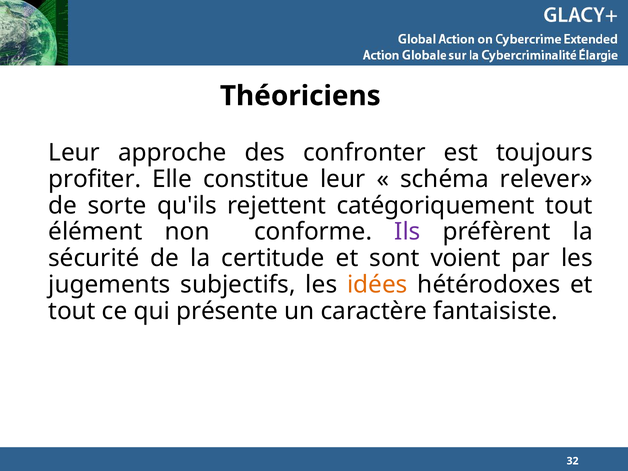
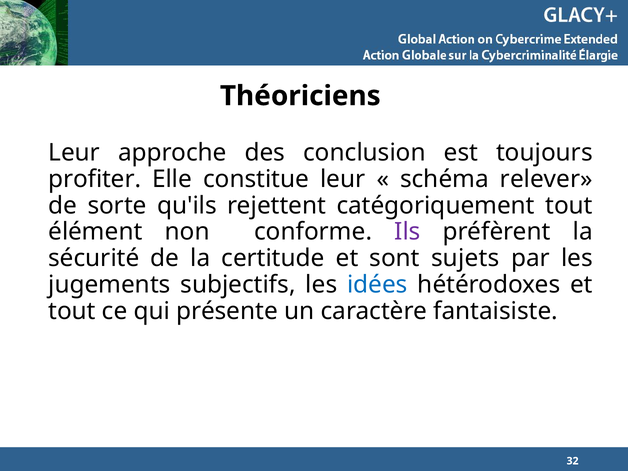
confronter: confronter -> conclusion (364, 153)
voient: voient -> sujets (465, 258)
idées colour: orange -> blue (377, 285)
